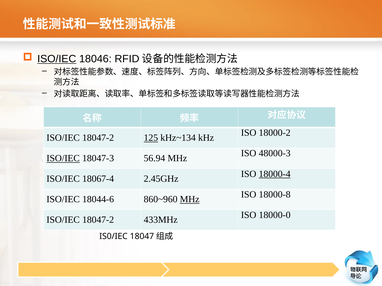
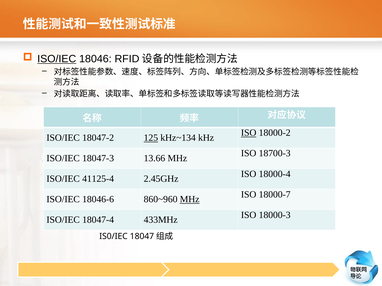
ISO underline: none -> present (249, 133)
48000-3: 48000-3 -> 18700-3 (275, 154)
ISO/IEC underline: present -> none (63, 159)
56.94: 56.94 -> 13.66 (154, 159)
18000-4 underline: present -> none (275, 174)
18067-4: 18067-4 -> 41125-4 (98, 179)
18000-8: 18000-8 -> 18000-7 (275, 195)
18044-6: 18044-6 -> 18046-6 (98, 200)
18000-0: 18000-0 -> 18000-3 (275, 215)
18047-2: 18047-2 -> 18047-4 (98, 220)
